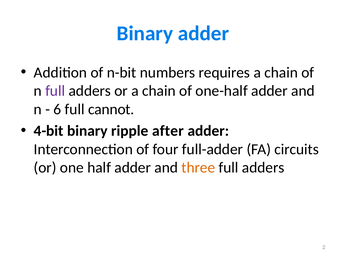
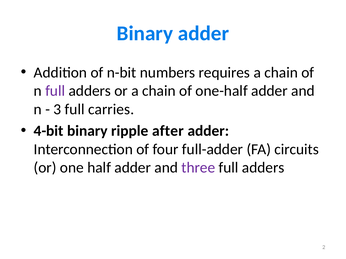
6: 6 -> 3 (57, 109)
cannot: cannot -> carries (111, 109)
three colour: orange -> purple (198, 168)
